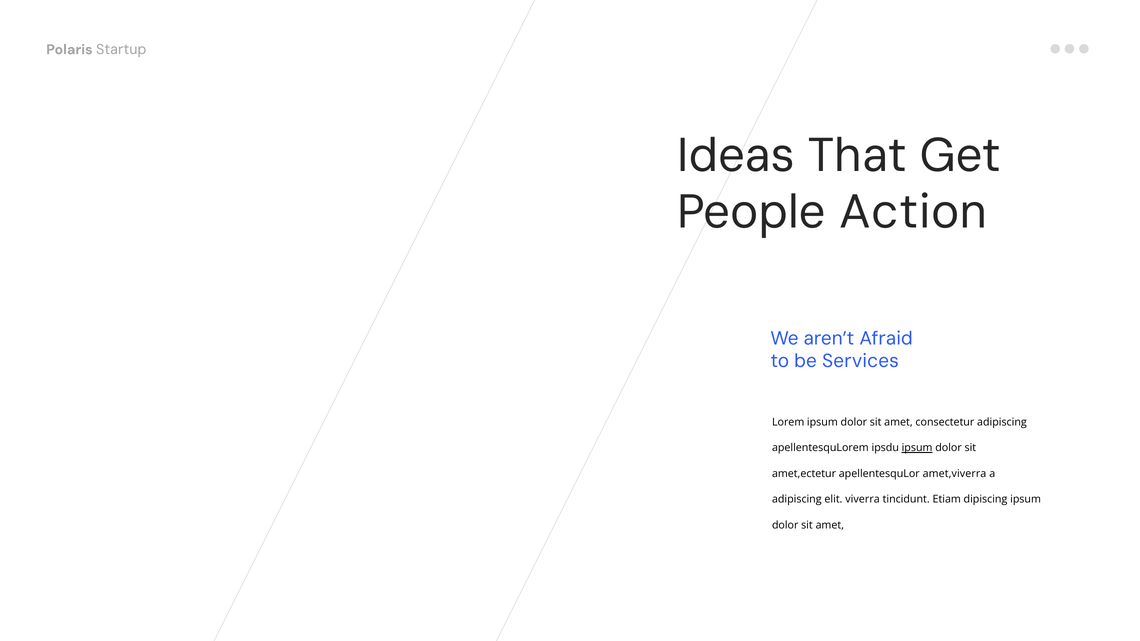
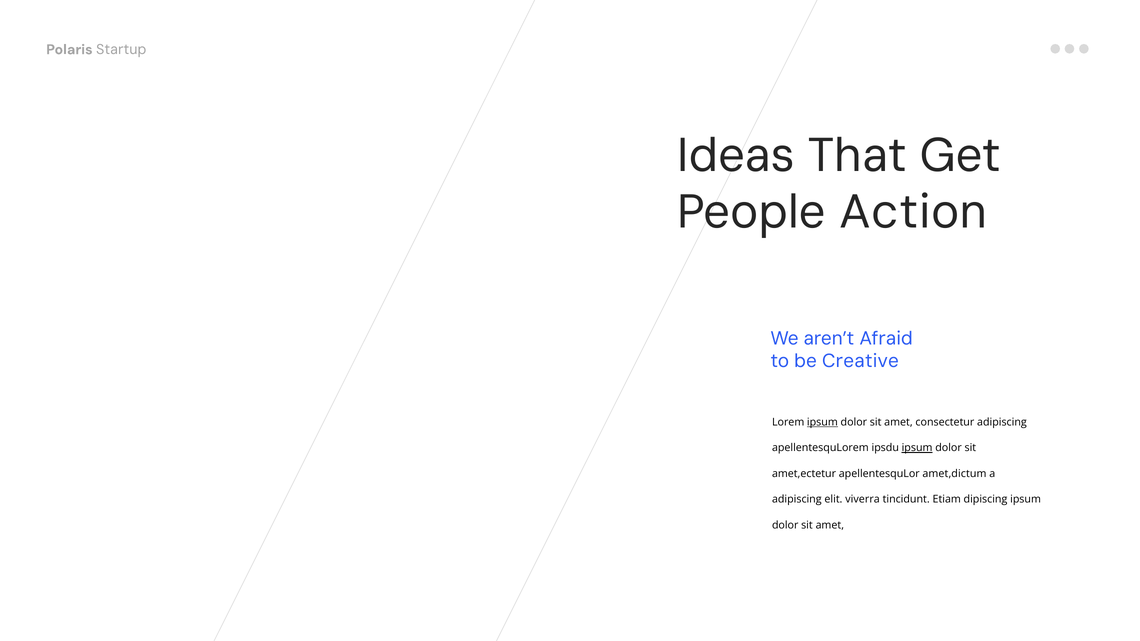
Services: Services -> Creative (860, 361)
ipsum underline: none -> present (822, 422)
amet,viverra: amet,viverra -> amet,dictum (954, 474)
